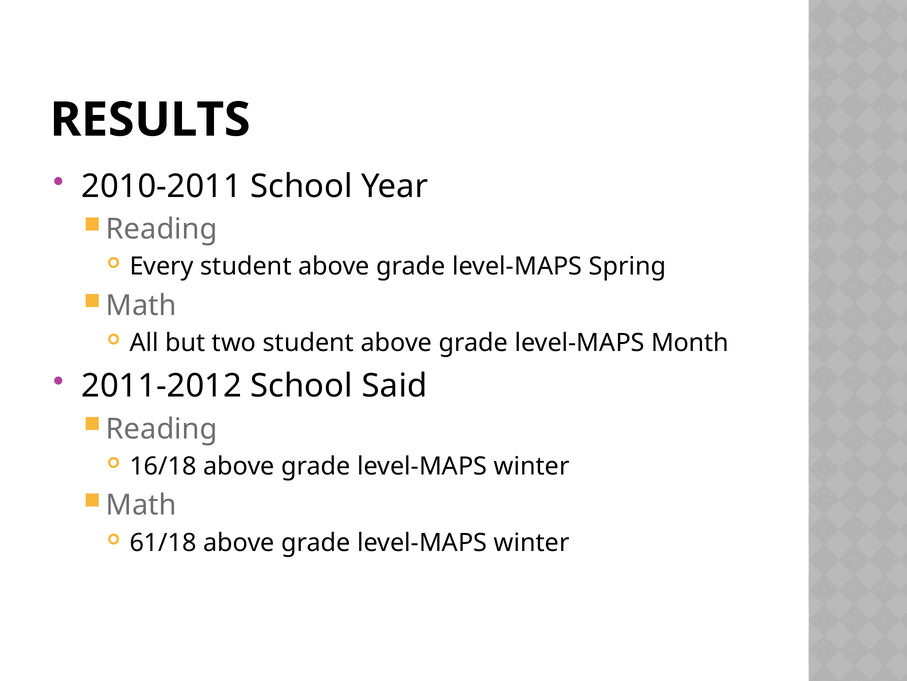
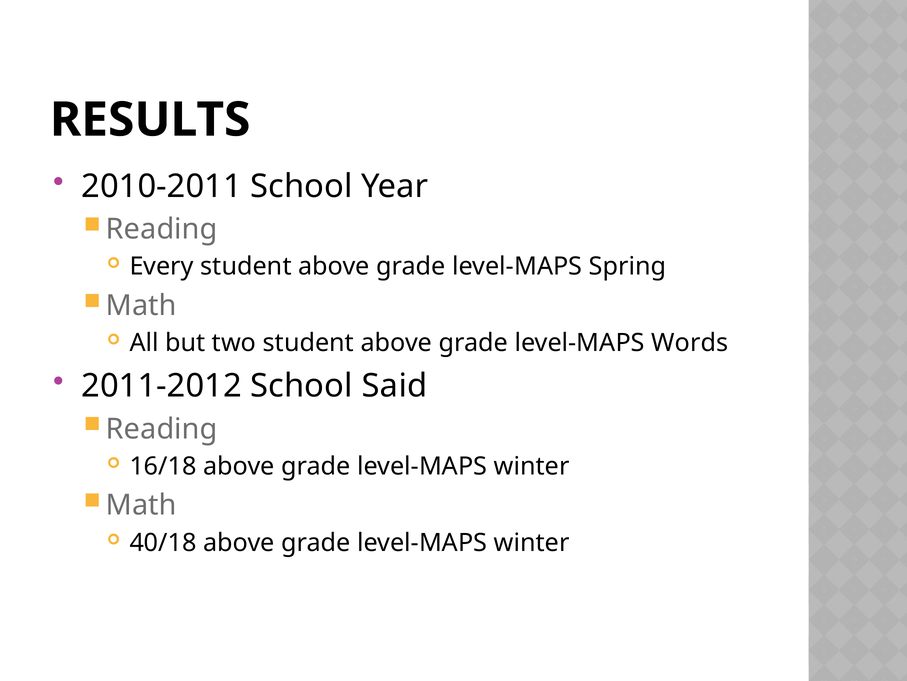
Month: Month -> Words (690, 343)
61/18: 61/18 -> 40/18 (163, 542)
